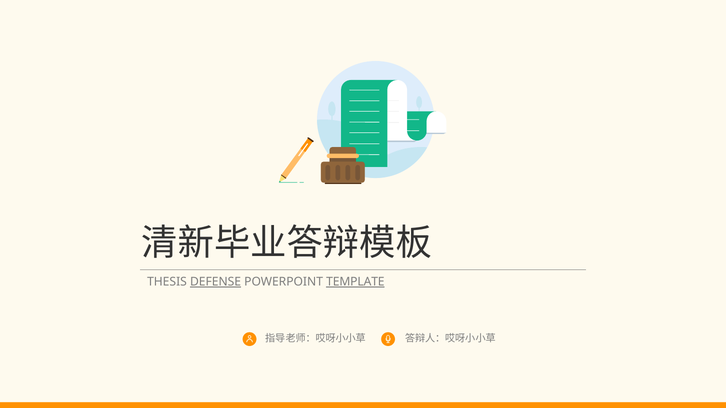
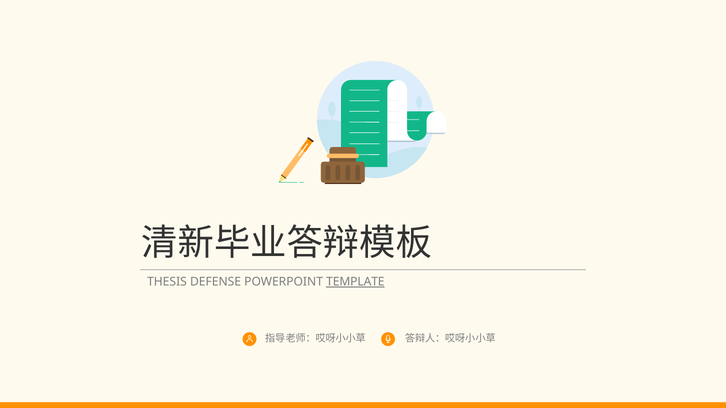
DEFENSE underline: present -> none (216, 282)
